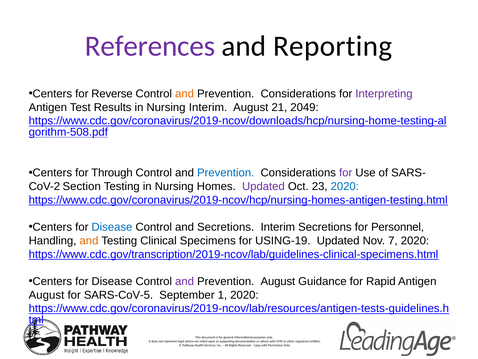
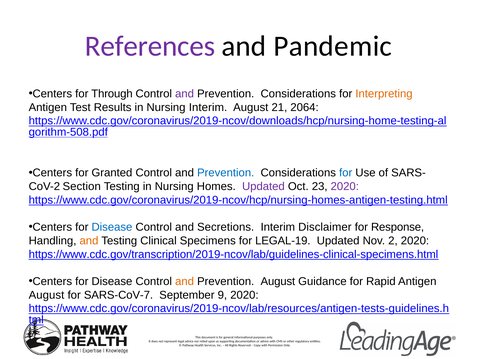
Reporting: Reporting -> Pandemic (333, 46)
Reverse: Reverse -> Through (112, 94)
and colour: orange -> purple (185, 94)
Interpreting colour: purple -> orange (384, 94)
2049: 2049 -> 2064 (305, 107)
Through: Through -> Granted (112, 173)
for colour: purple -> blue (346, 173)
2020 colour: blue -> purple (345, 186)
Interim Secretions: Secretions -> Disclaimer (325, 227)
Personnel: Personnel -> Response (398, 227)
USING-19: USING-19 -> LEGAL-19 (283, 240)
7: 7 -> 2 (393, 240)
and colour: purple -> orange (185, 281)
SARS-CoV-5: SARS-CoV-5 -> SARS-CoV-7 (118, 295)
1: 1 -> 9 (222, 295)
